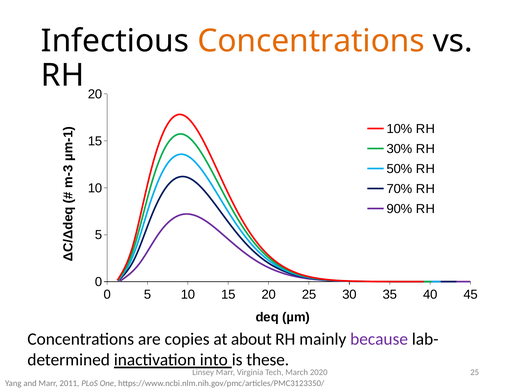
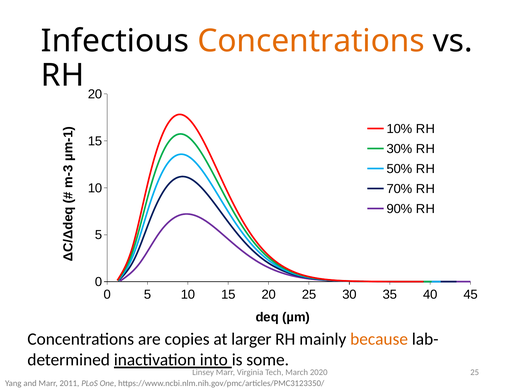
about: about -> larger (251, 339)
because colour: purple -> orange (379, 339)
these: these -> some (268, 360)
